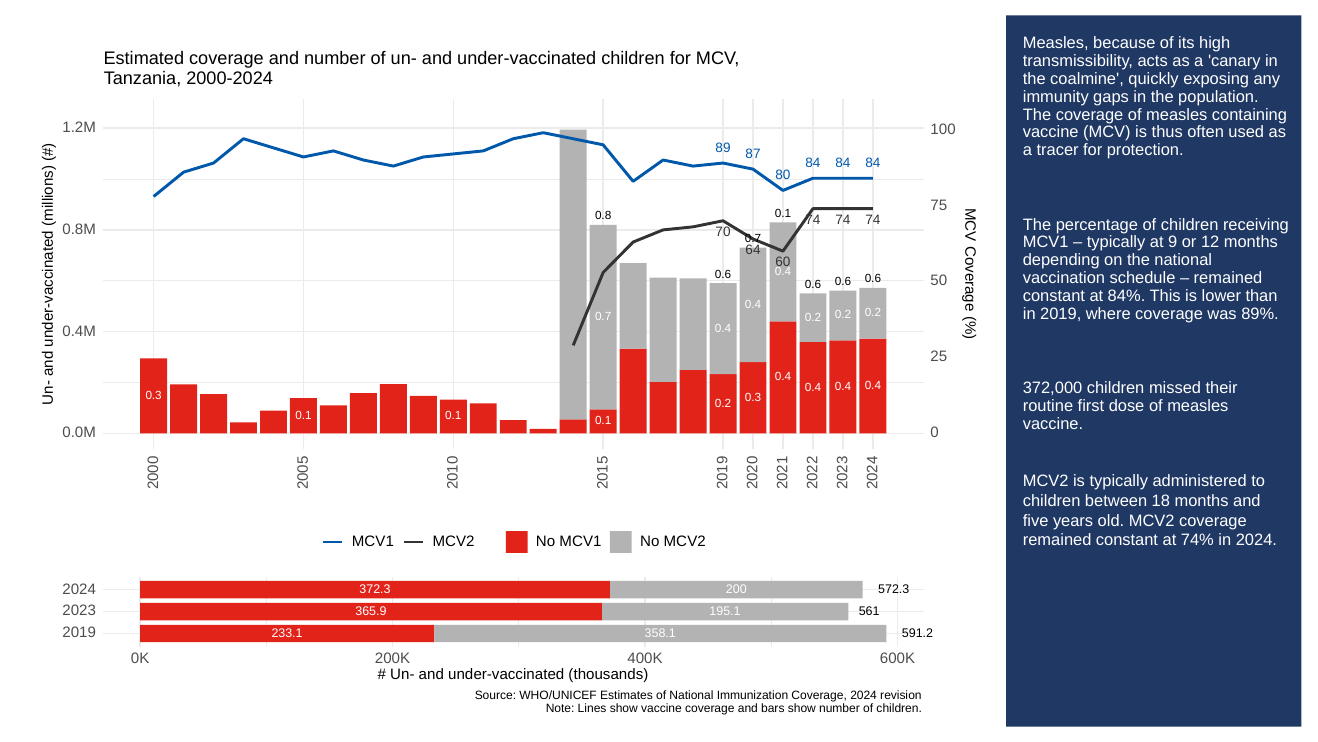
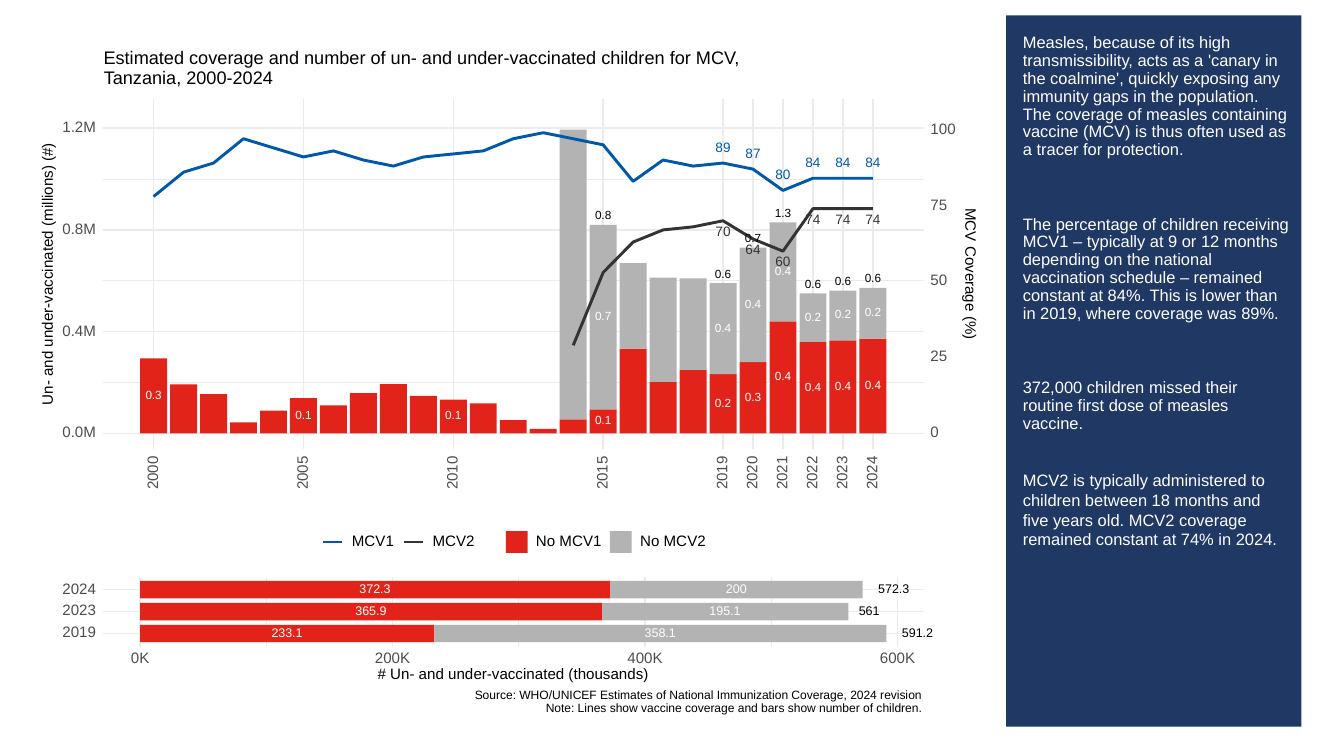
0.1: 0.1 -> 1.3 (783, 213)
